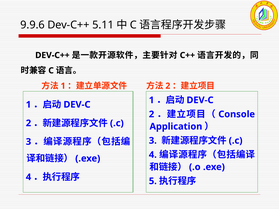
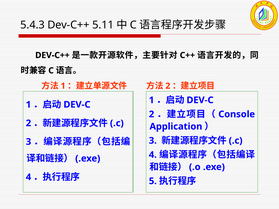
9.9.6: 9.9.6 -> 5.4.3 (33, 25)
